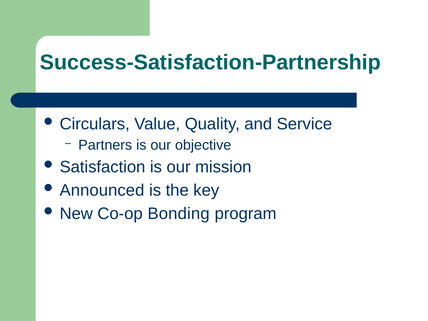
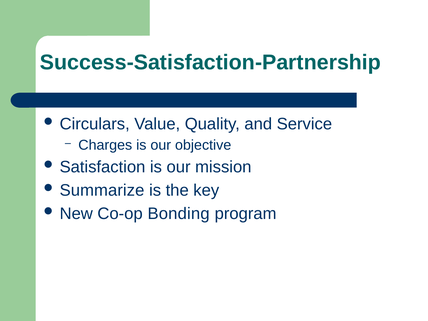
Partners: Partners -> Charges (105, 145)
Announced: Announced -> Summarize (102, 190)
